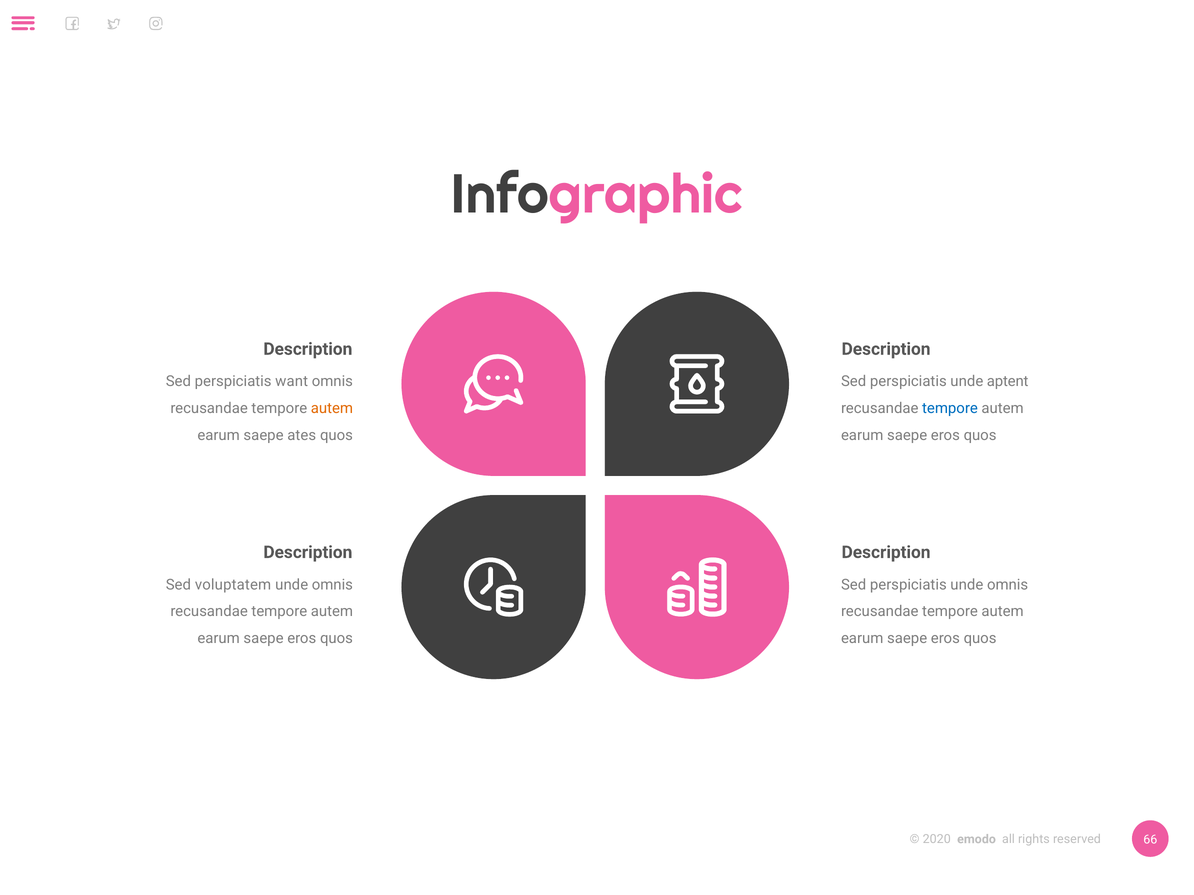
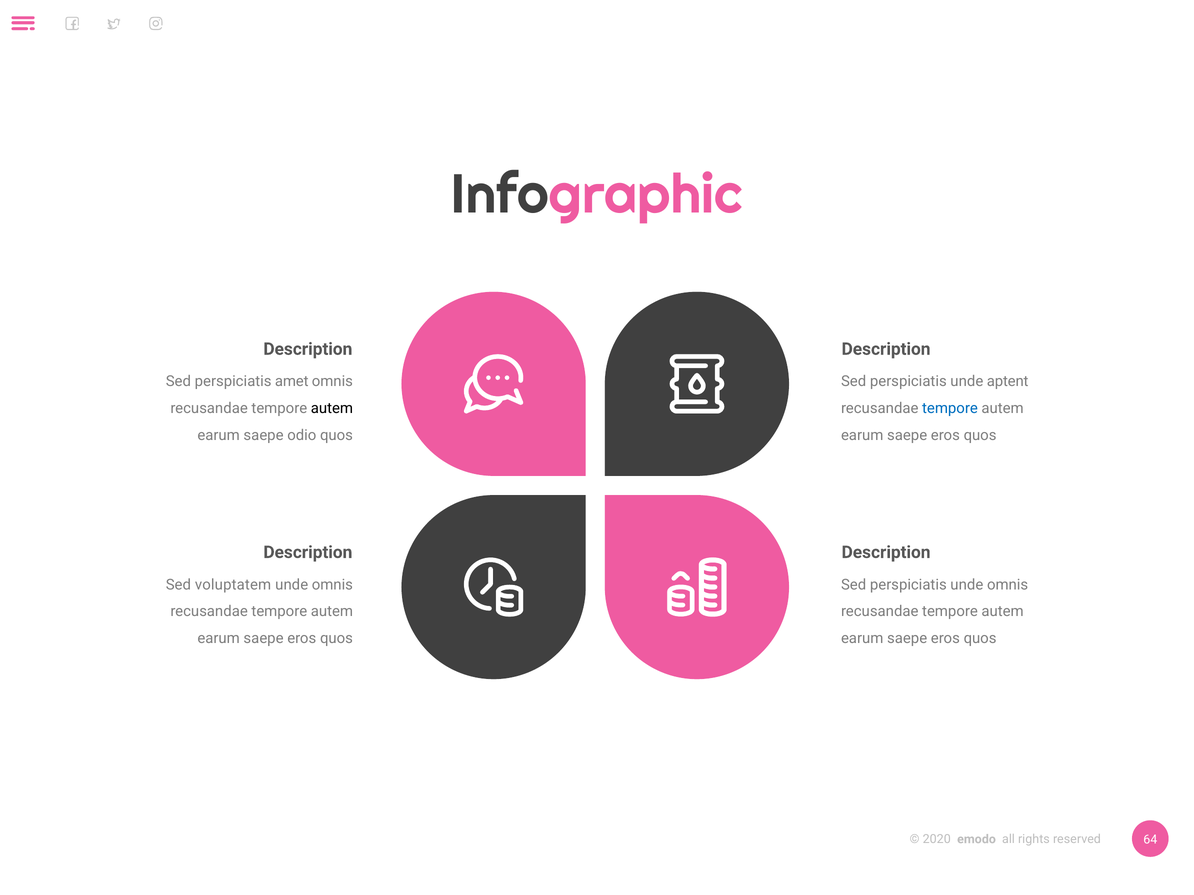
want: want -> amet (292, 382)
autem colour: orange -> black (332, 409)
ates: ates -> odio (302, 435)
66: 66 -> 64 (1150, 840)
